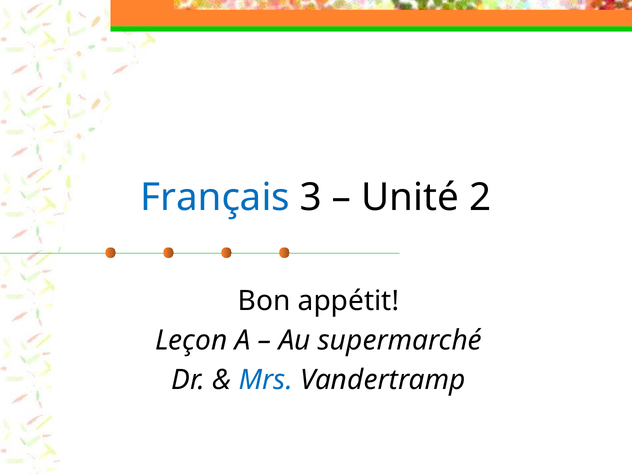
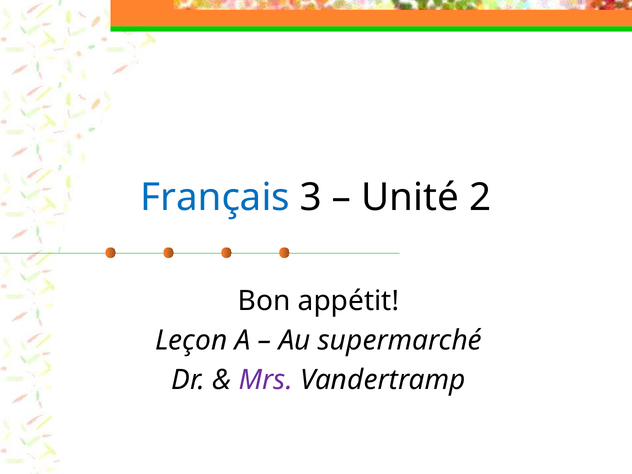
Mrs colour: blue -> purple (266, 380)
